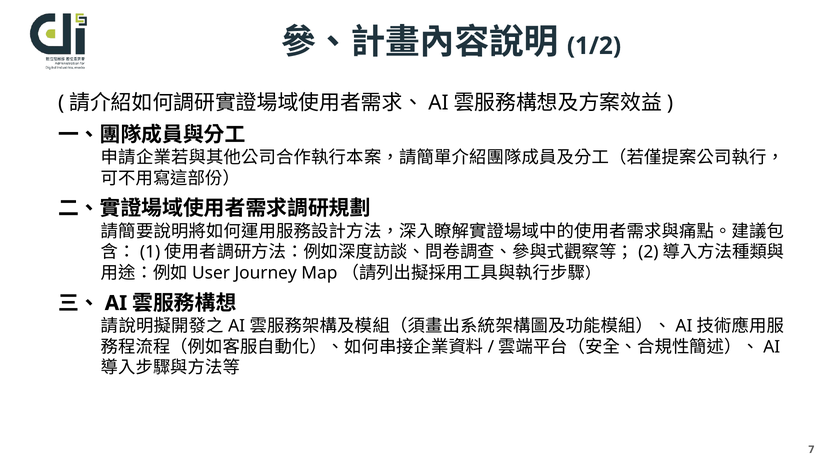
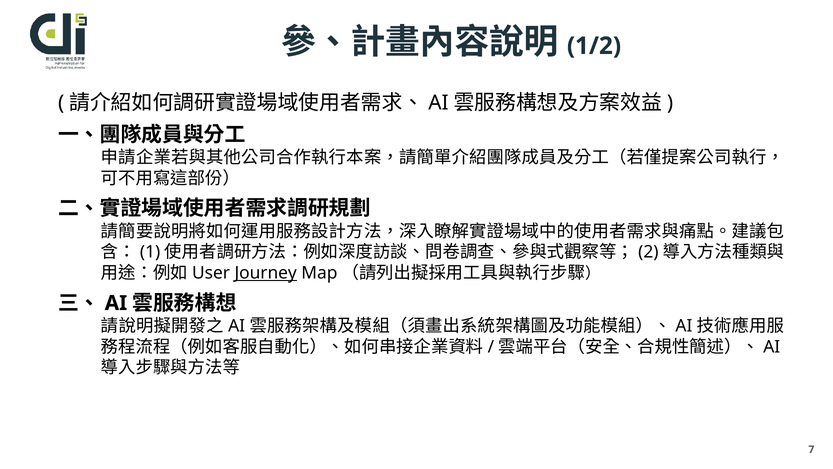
Journey underline: none -> present (266, 273)
